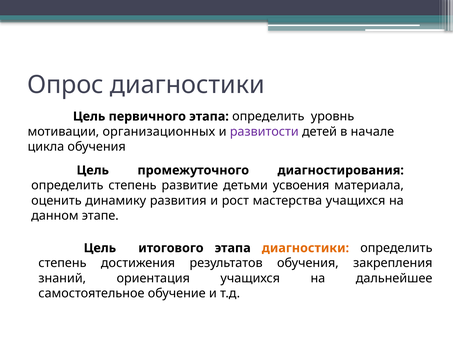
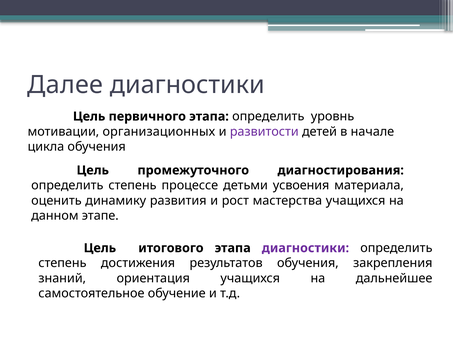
Опрос: Опрос -> Далее (65, 85)
развитие: развитие -> процессе (190, 185)
диагностики colour: orange -> purple (305, 248)
